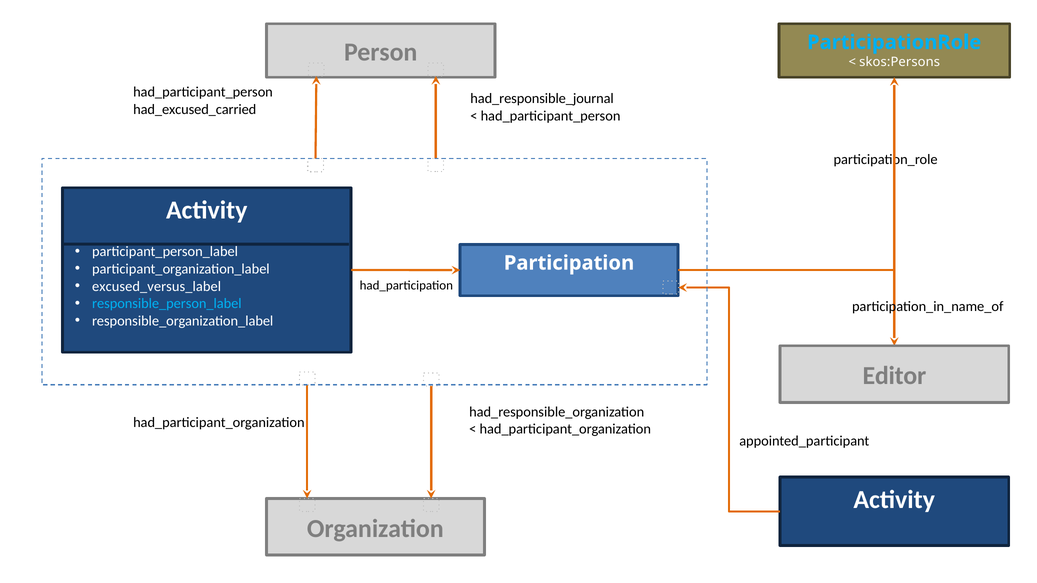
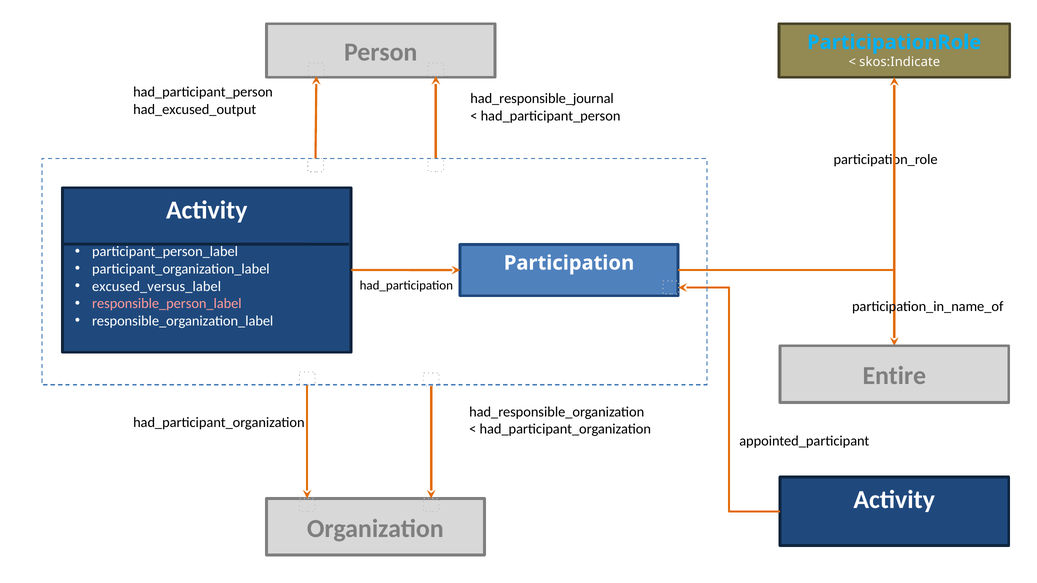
skos:Persons: skos:Persons -> skos:Indicate (900, 62)
had_excused_carried: had_excused_carried -> had_excused_output (195, 109)
responsible_person_label colour: light blue -> pink (167, 304)
Editor: Editor -> Entire (894, 376)
